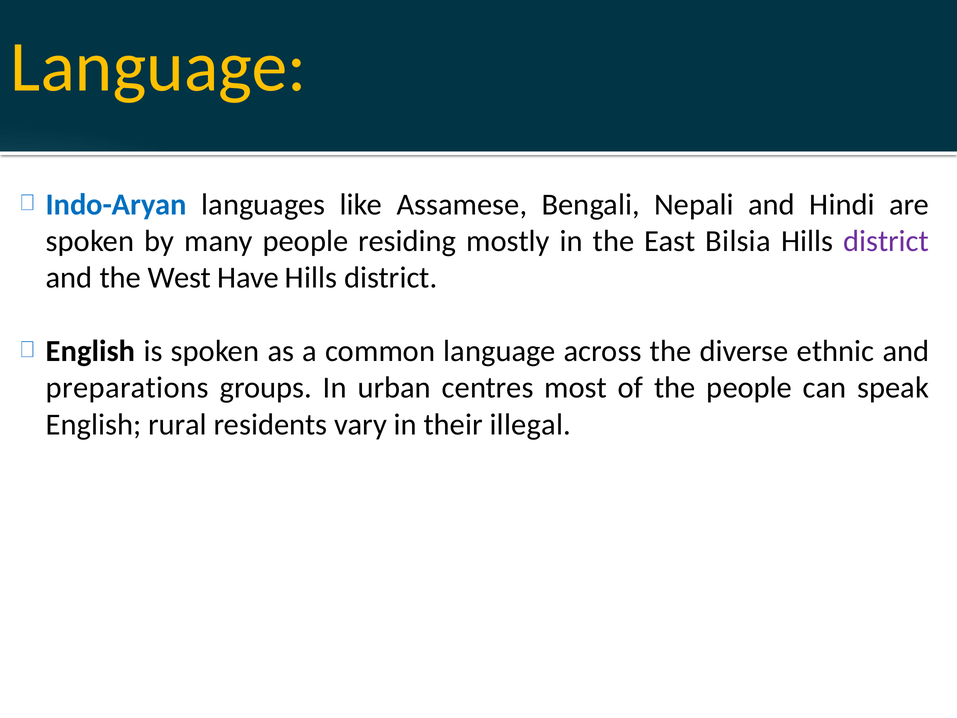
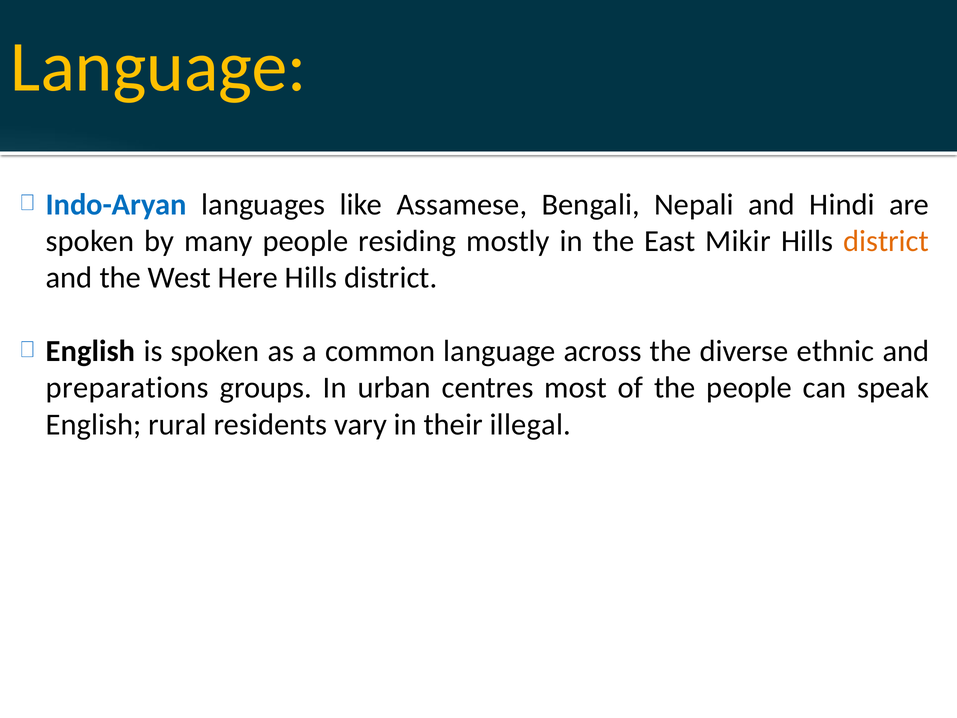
Bilsia: Bilsia -> Mikir (738, 241)
district colour: purple -> orange (886, 241)
Have: Have -> Here (248, 278)
